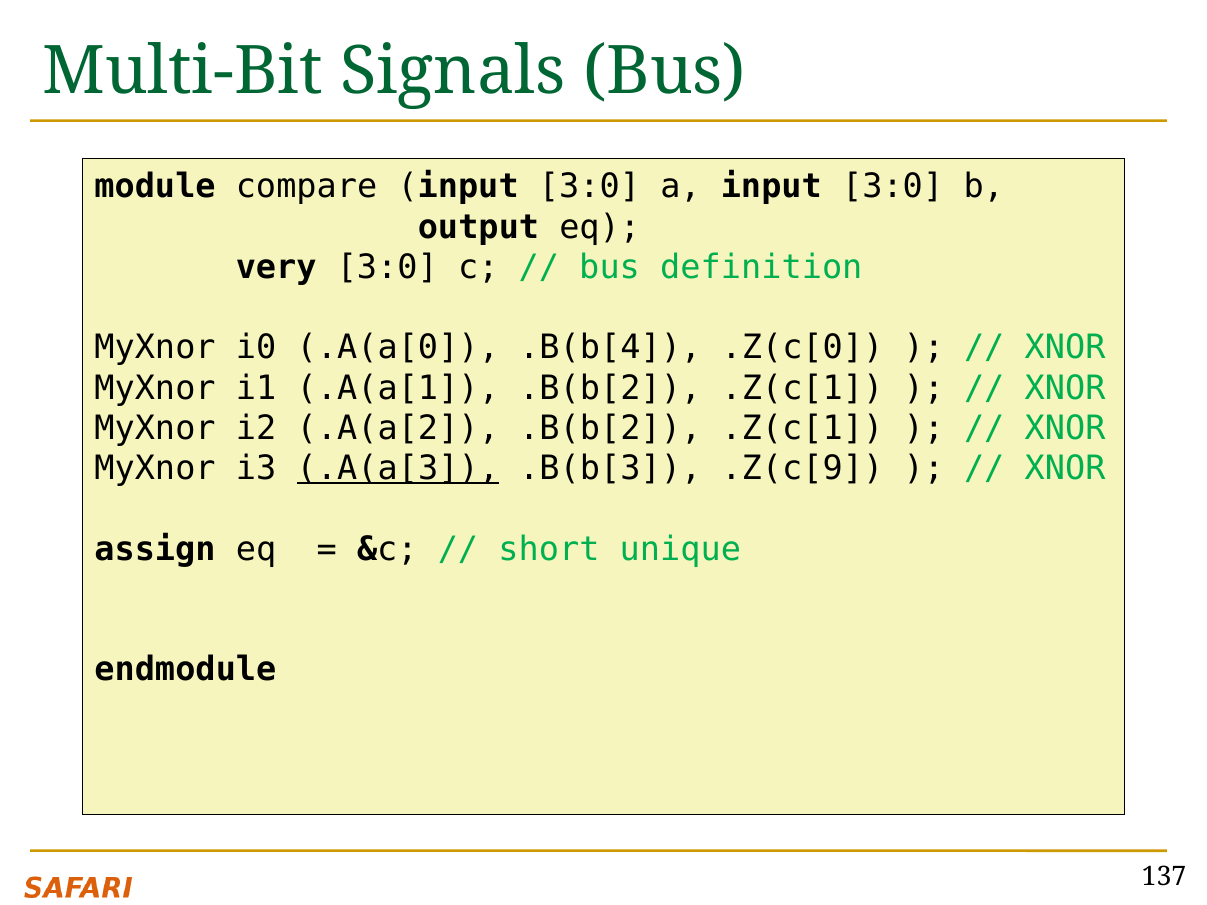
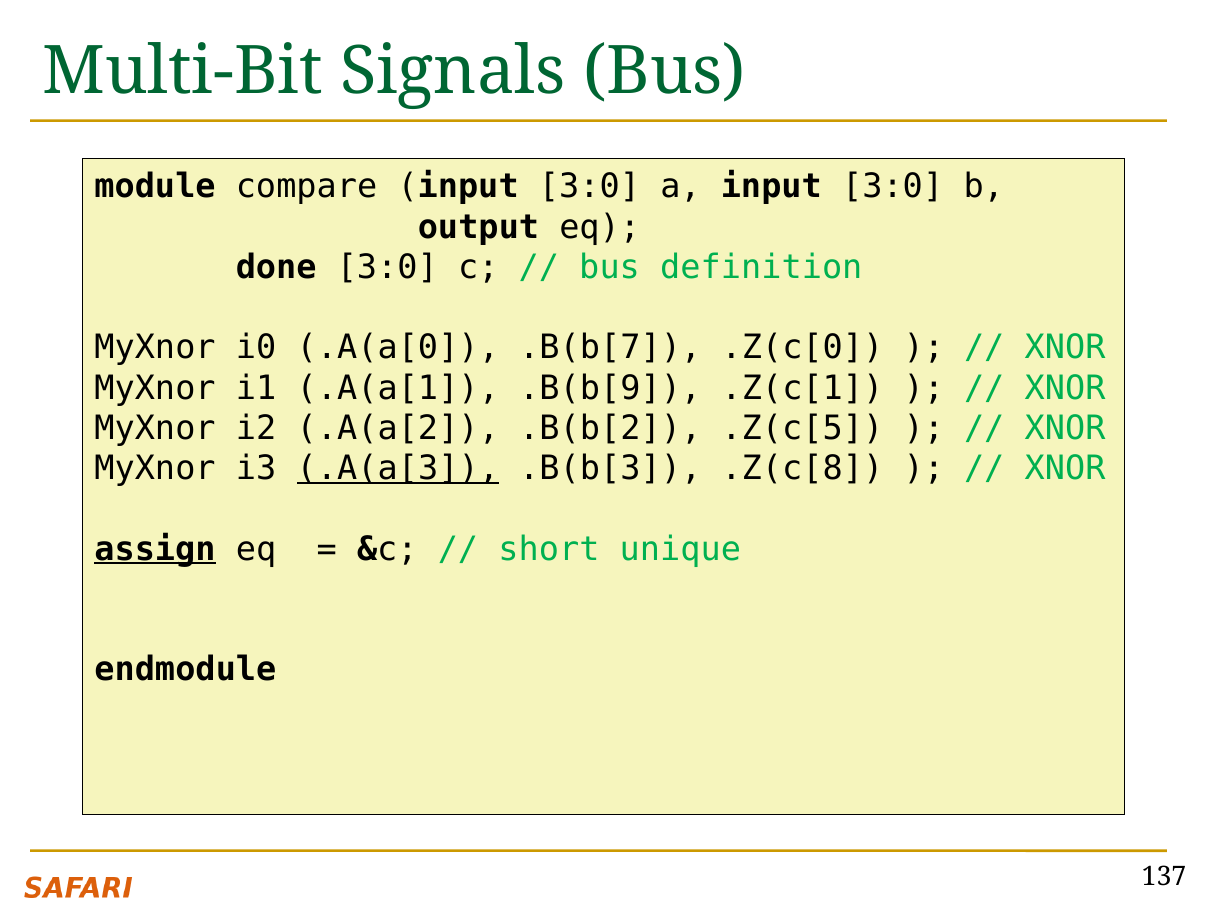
very: very -> done (276, 267)
.B(b[4: .B(b[4 -> .B(b[7 (610, 348)
.A(a[1 .B(b[2: .B(b[2 -> .B(b[9 (610, 388)
.A(a[2 .B(b[2 .Z(c[1: .Z(c[1 -> .Z(c[5 (802, 428)
.Z(c[9: .Z(c[9 -> .Z(c[8 (802, 469)
assign underline: none -> present (155, 549)
